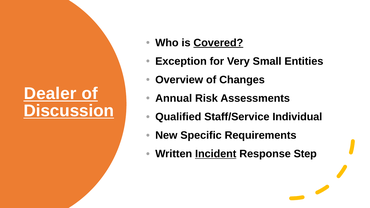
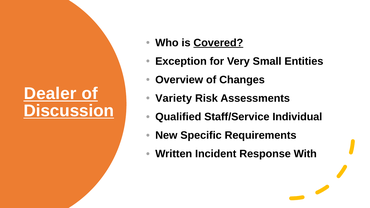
Annual: Annual -> Variety (174, 98)
Incident underline: present -> none (216, 154)
Step: Step -> With (305, 154)
